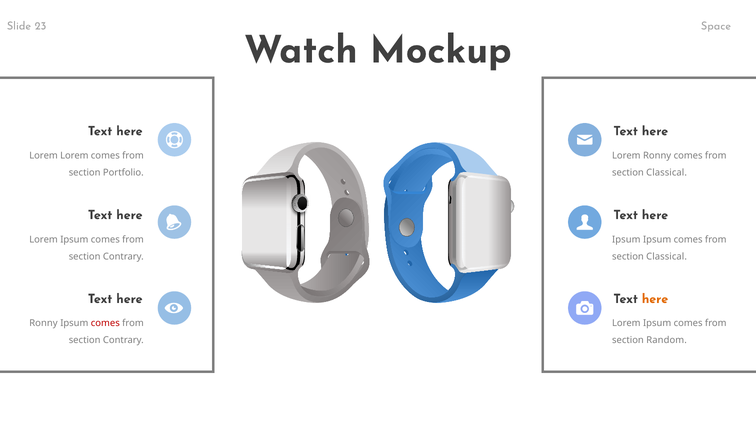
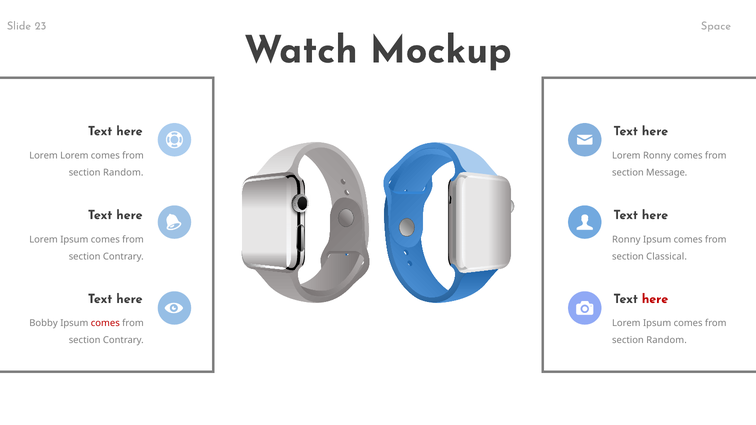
Portfolio: Portfolio -> Random (123, 173)
Classical: Classical -> Message (667, 173)
Ipsum: Ipsum -> Ronny (626, 240)
here colour: orange -> red (655, 299)
Ronny: Ronny -> Bobby (44, 324)
